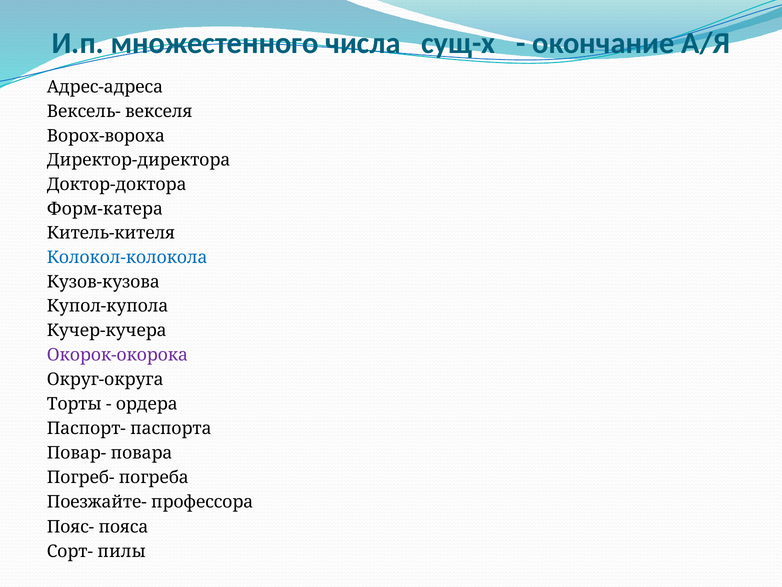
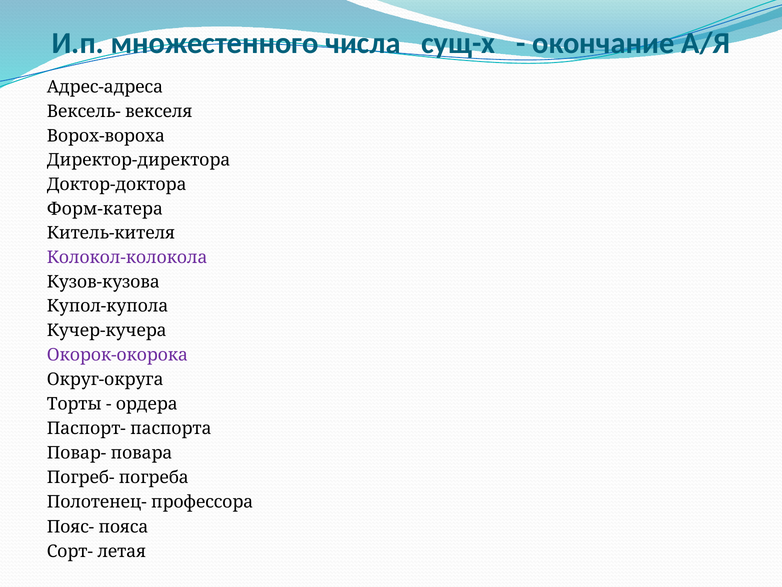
Колокол-колокола colour: blue -> purple (127, 257)
Поезжайте-: Поезжайте- -> Полотенец- (97, 502)
пилы: пилы -> летая (122, 551)
